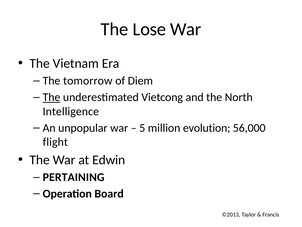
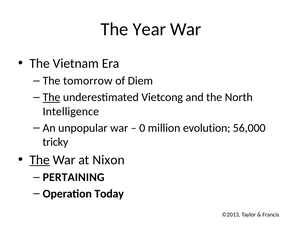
Lose: Lose -> Year (149, 29)
5: 5 -> 0 (142, 128)
flight: flight -> tricky (55, 142)
The underline: none -> present (40, 160)
Edwin: Edwin -> Nixon (109, 160)
Board: Board -> Today (109, 193)
